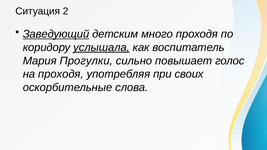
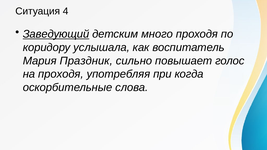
2: 2 -> 4 (66, 11)
услышала underline: present -> none (102, 47)
Прогулки: Прогулки -> Праздник (86, 61)
своих: своих -> когда (189, 74)
